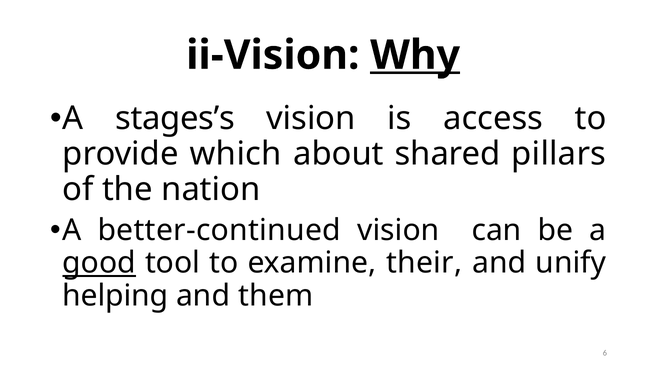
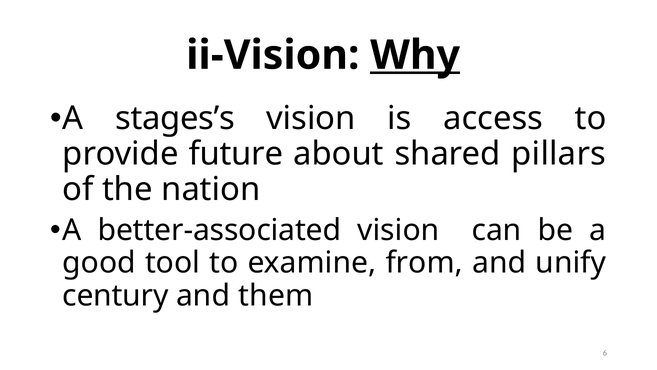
which: which -> future (236, 154)
better-continued: better-continued -> better-associated (220, 230)
good underline: present -> none (99, 263)
their: their -> from (424, 263)
helping: helping -> century (115, 295)
